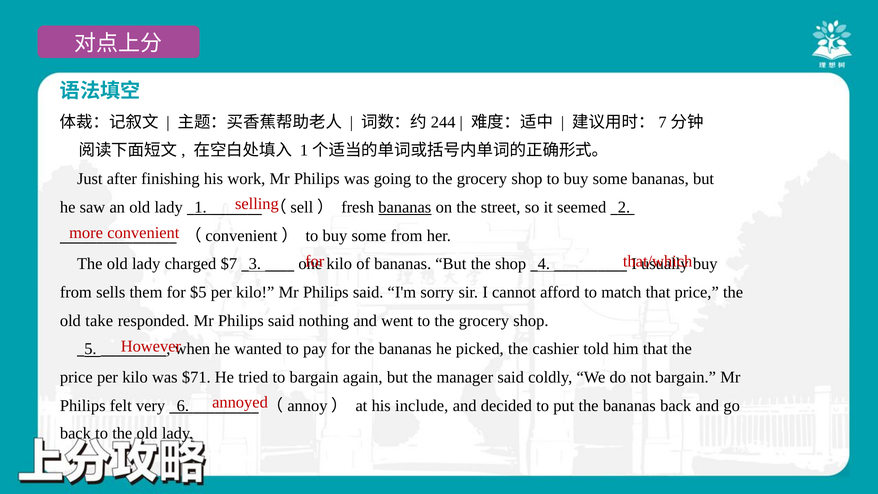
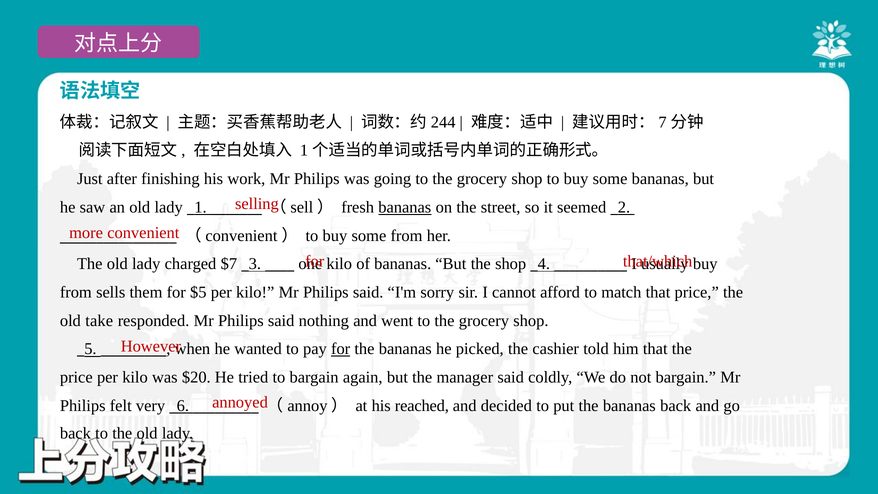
for underline: none -> present (341, 349)
$71: $71 -> $20 (196, 377)
include: include -> reached (422, 406)
